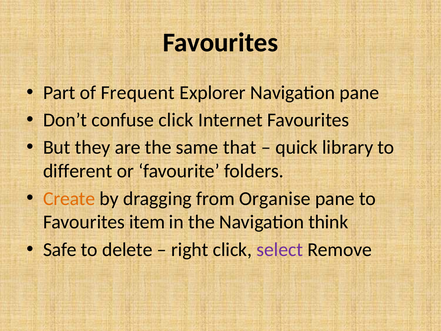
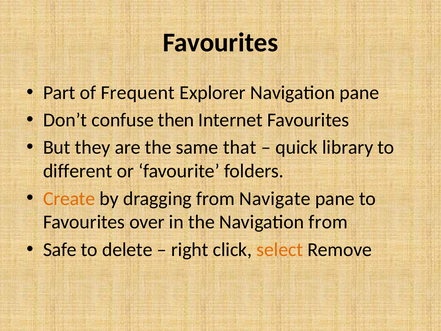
confuse click: click -> then (176, 120)
Organise: Organise -> Navigate (275, 198)
item: item -> over (147, 222)
Navigation think: think -> from (328, 222)
select colour: purple -> orange (280, 249)
